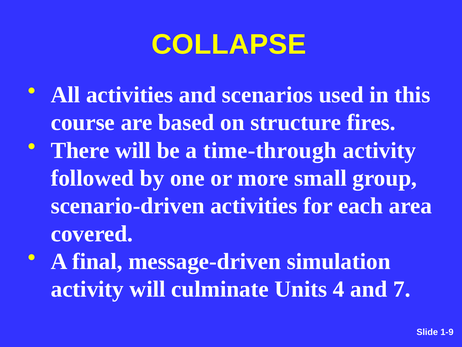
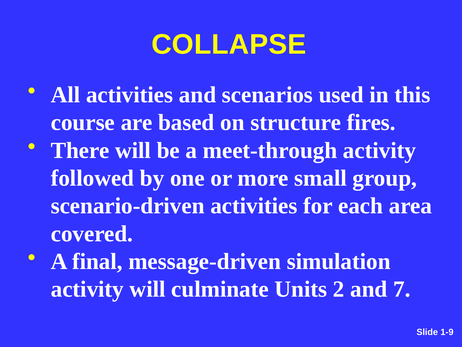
time-through: time-through -> meet-through (270, 150)
4: 4 -> 2 (339, 289)
